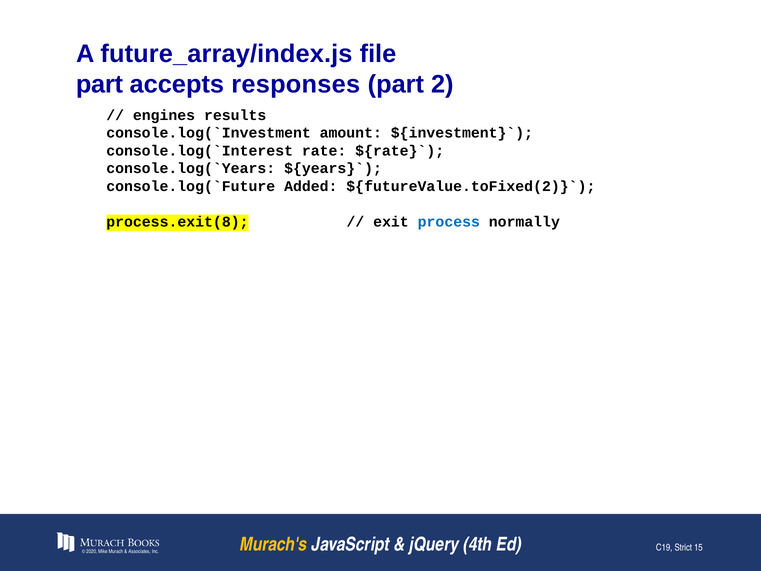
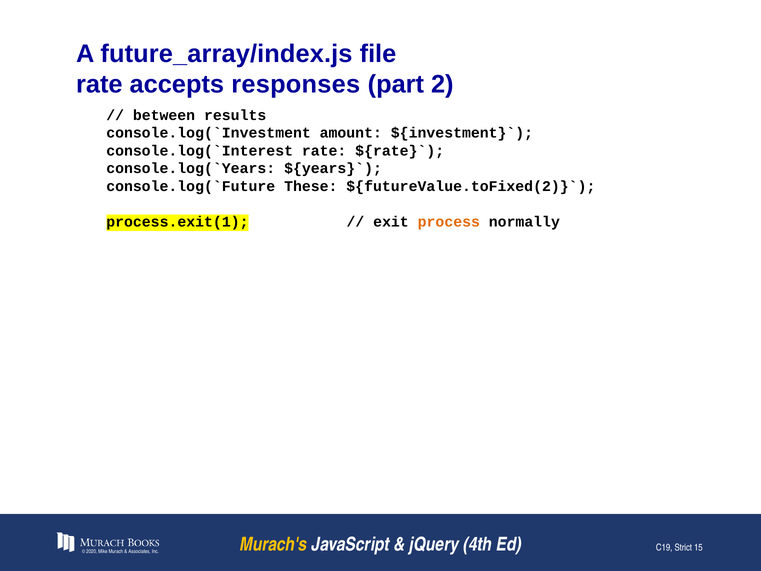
part: part -> rate (99, 84)
engines: engines -> between (164, 115)
Added: Added -> These (311, 186)
process.exit(8: process.exit(8 -> process.exit(1 (177, 222)
process colour: blue -> orange (449, 222)
